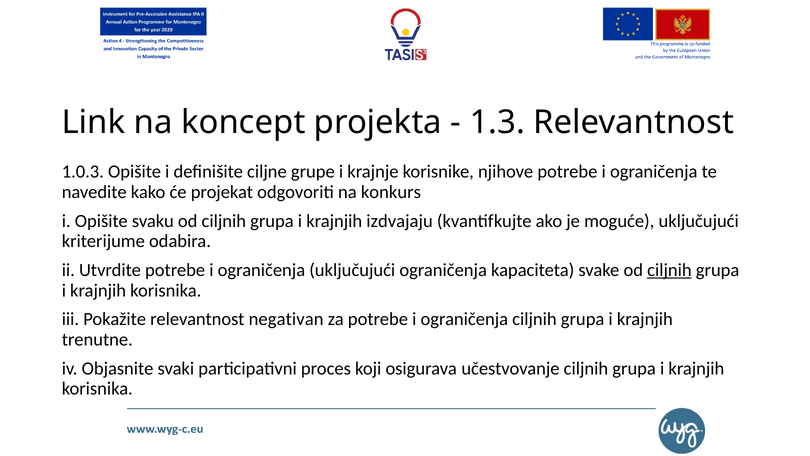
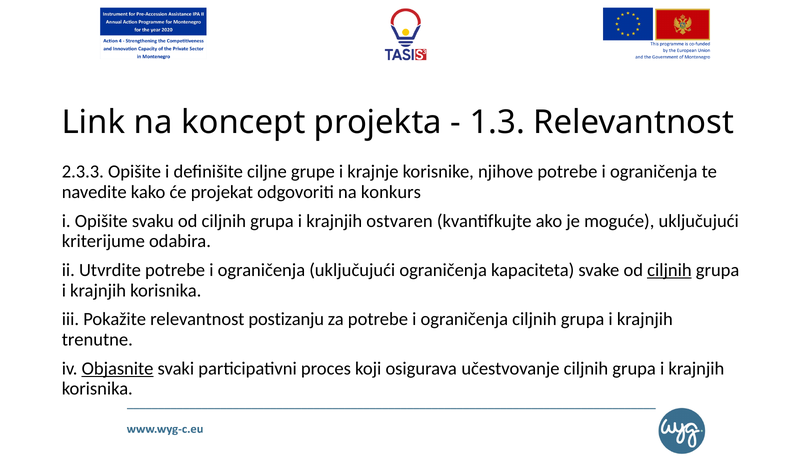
1.0.3: 1.0.3 -> 2.3.3 (83, 172)
izdvajaju: izdvajaju -> ostvaren (400, 221)
negativan: negativan -> postizanju (286, 319)
Objasnite underline: none -> present (118, 368)
